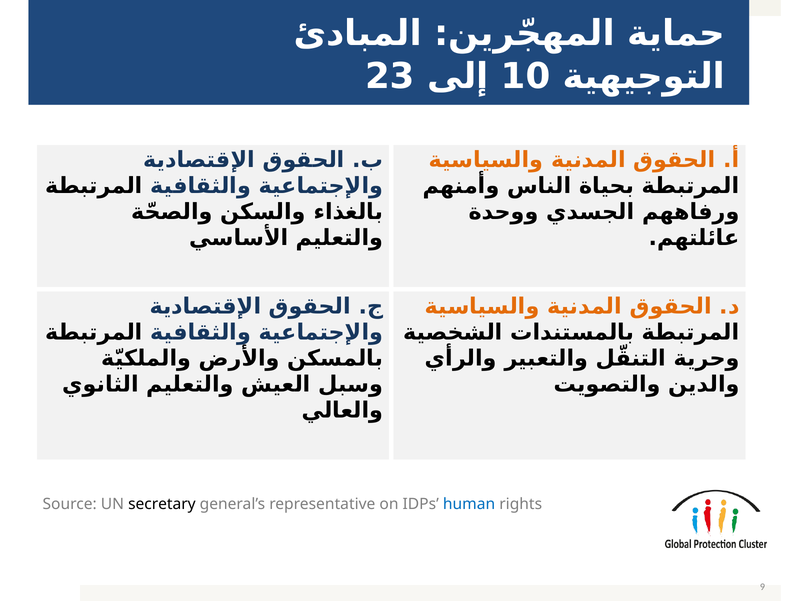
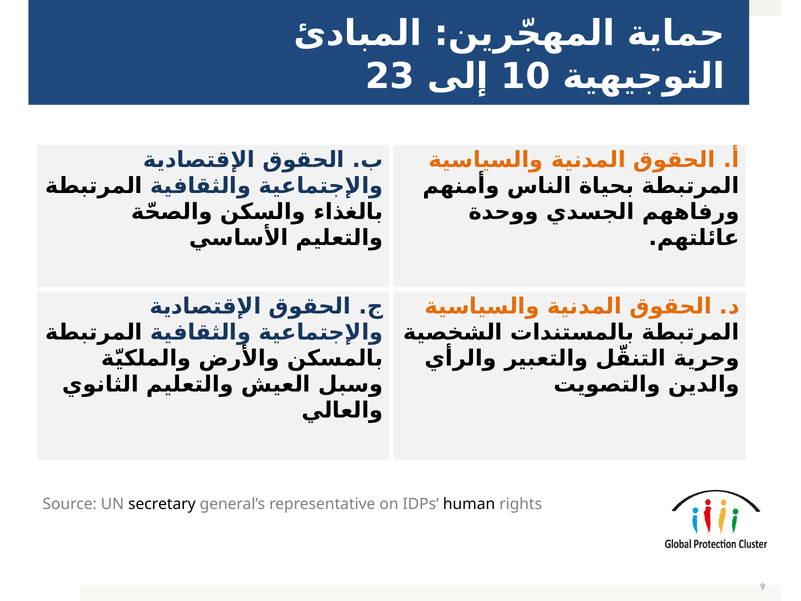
human colour: blue -> black (469, 504)
